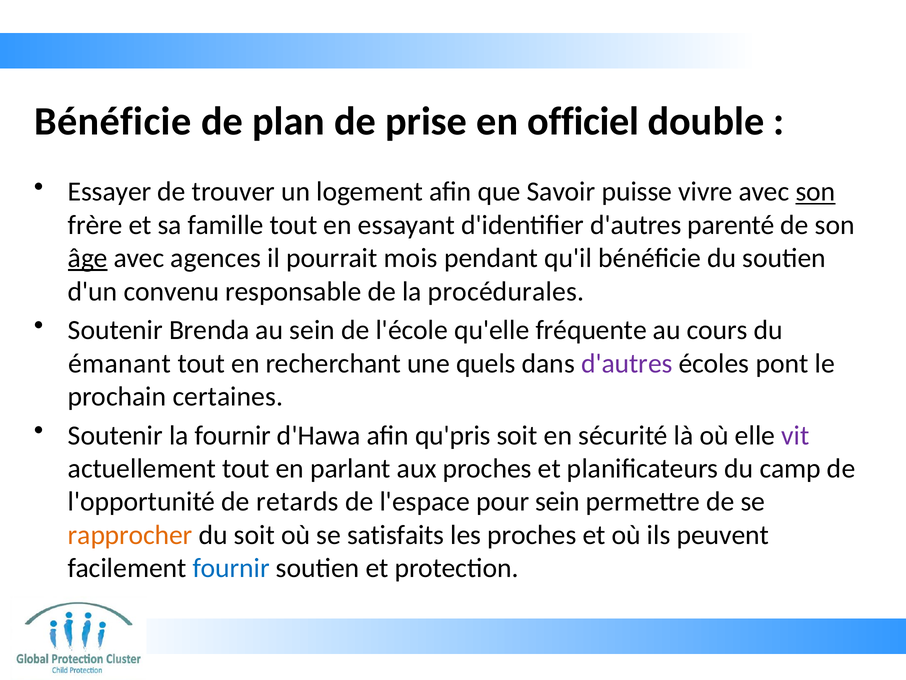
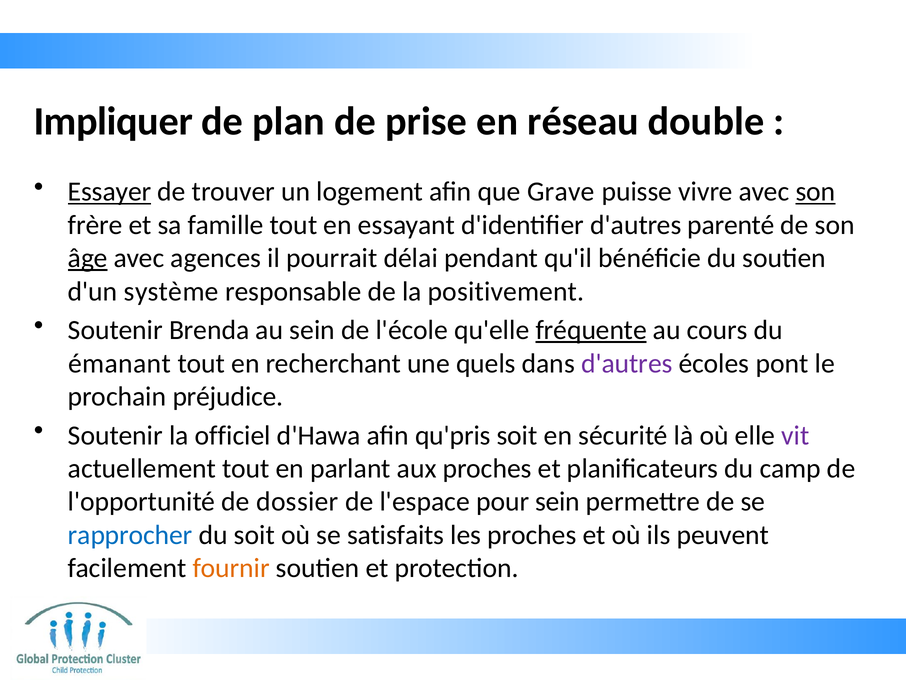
Bénéficie: Bénéficie -> Impliquer (113, 121)
officiel: officiel -> réseau (583, 121)
Essayer underline: none -> present (110, 192)
Savoir: Savoir -> Grave (561, 192)
mois: mois -> délai (411, 258)
convenu: convenu -> système (171, 291)
procédurales: procédurales -> positivement (506, 291)
fréquente underline: none -> present (591, 330)
certaines: certaines -> préjudice (228, 396)
la fournir: fournir -> officiel (233, 435)
retards: retards -> dossier (297, 501)
rapprocher colour: orange -> blue (130, 535)
fournir colour: blue -> orange (231, 568)
